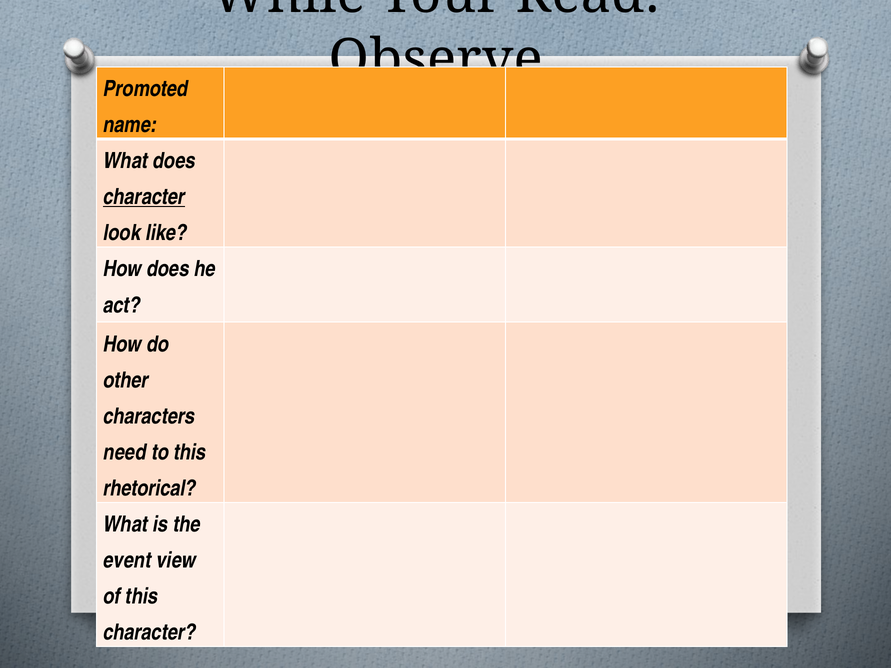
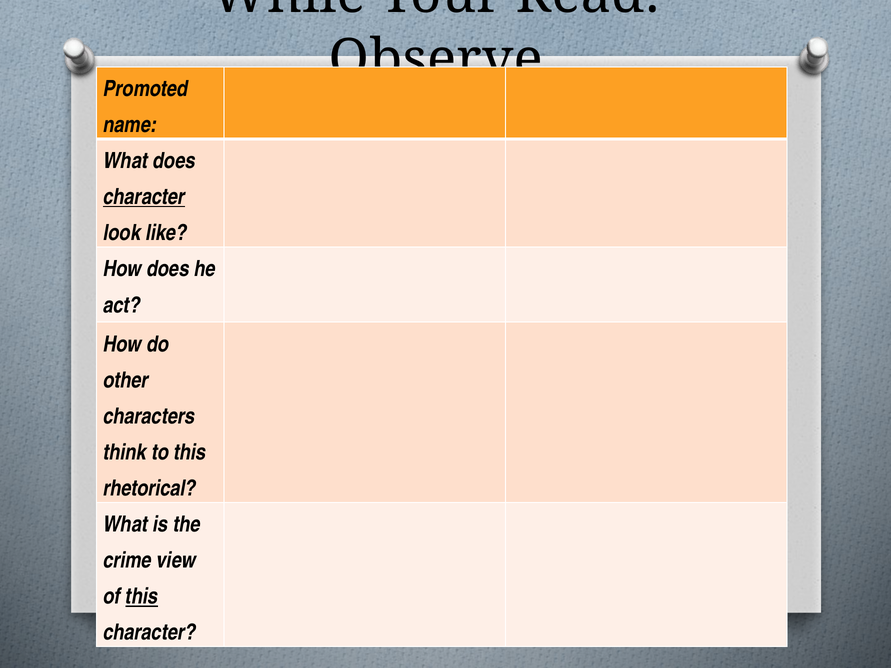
need: need -> think (125, 452)
event: event -> crime (127, 561)
this underline: none -> present (142, 597)
